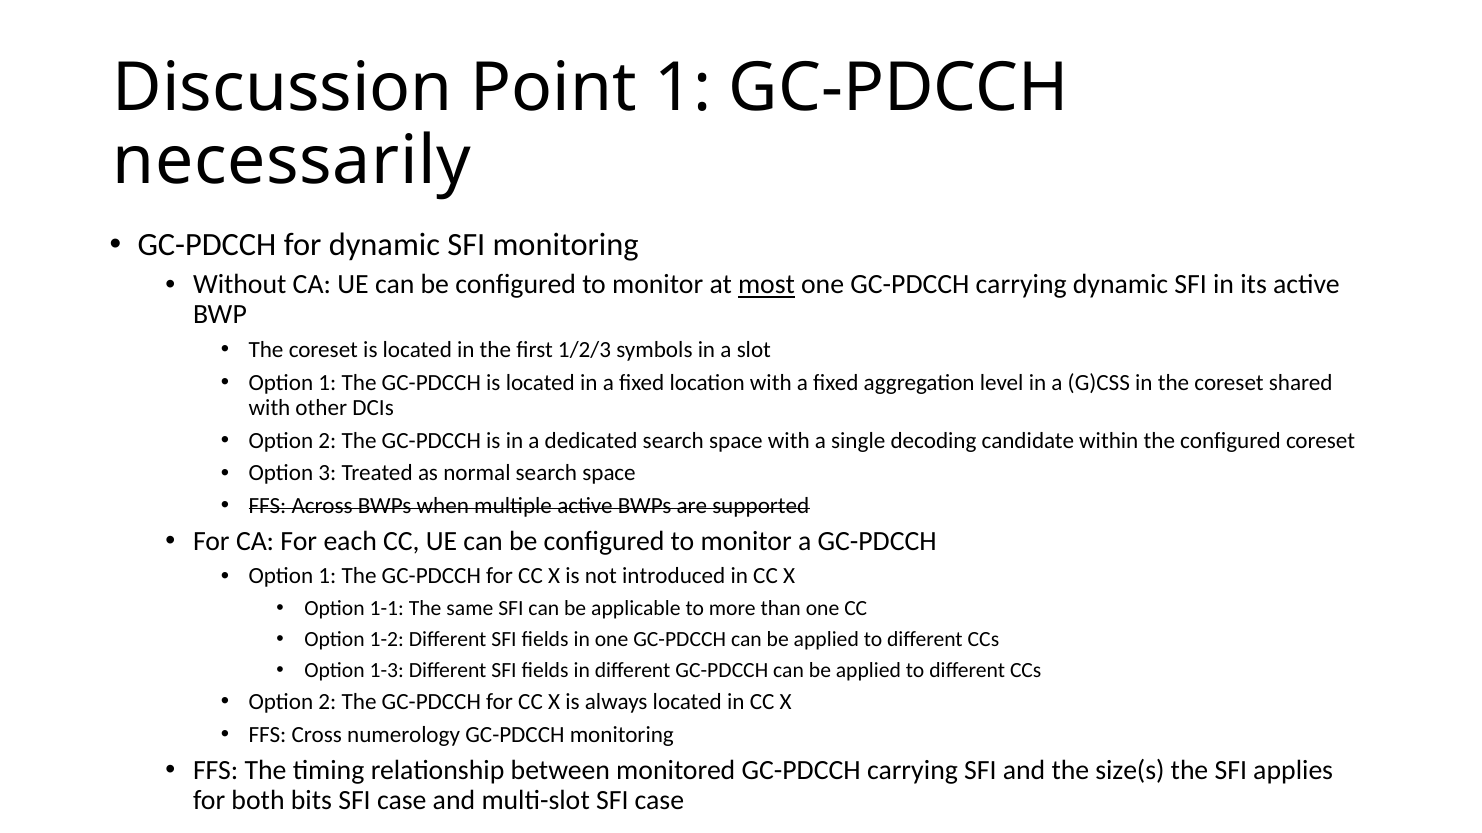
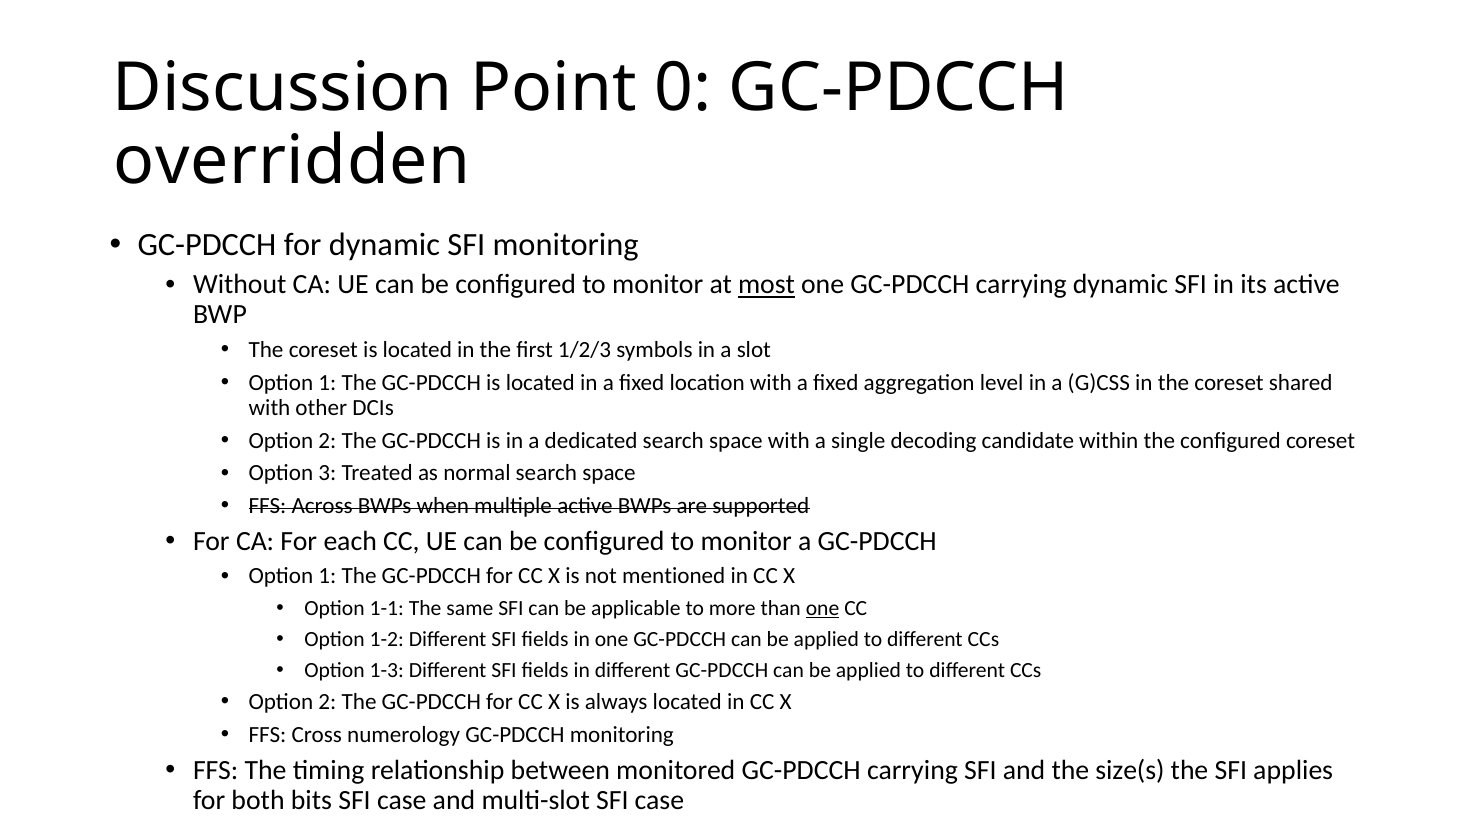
Point 1: 1 -> 0 (683, 88)
necessarily: necessarily -> overridden (292, 161)
introduced: introduced -> mentioned (674, 577)
one underline: none -> present (823, 609)
